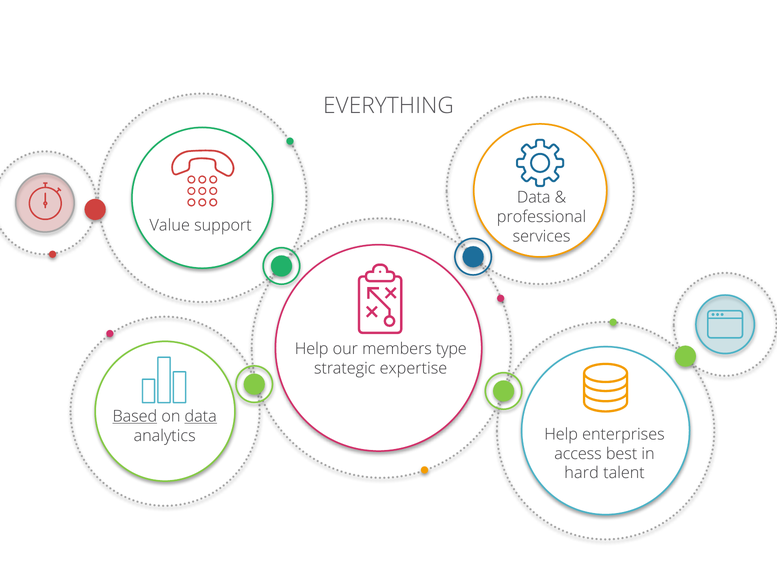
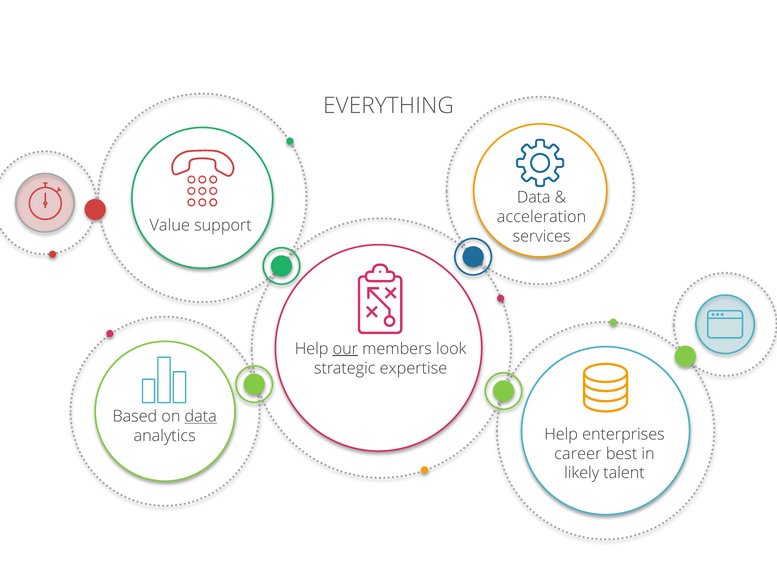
professional: professional -> acceleration (542, 217)
our underline: none -> present (345, 349)
type: type -> look (451, 349)
Based underline: present -> none (135, 416)
access: access -> career (578, 454)
hard: hard -> likely (582, 473)
